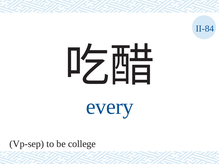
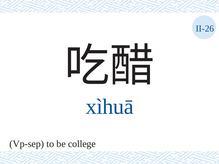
II-84: II-84 -> II-26 (205, 29)
every: every -> xìhuā (110, 107)
